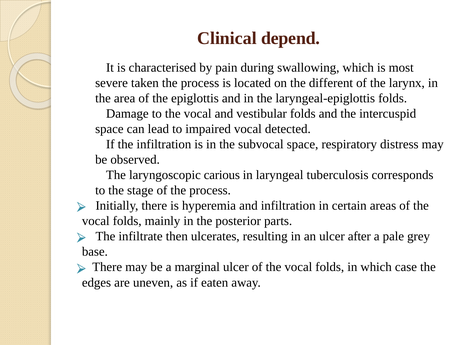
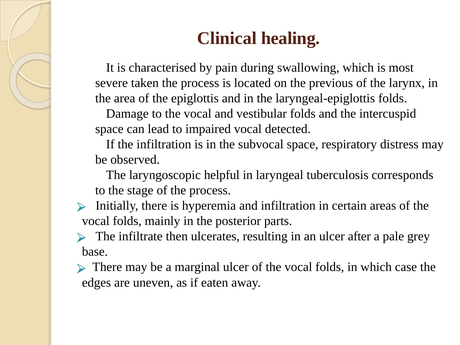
depend: depend -> healing (291, 38)
different: different -> previous (331, 83)
carious: carious -> helpful (222, 175)
